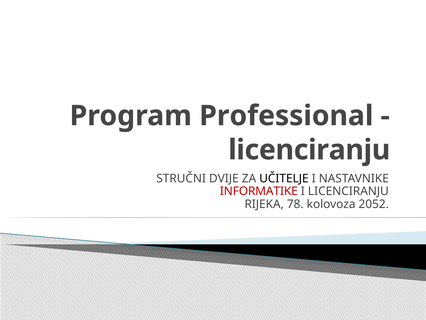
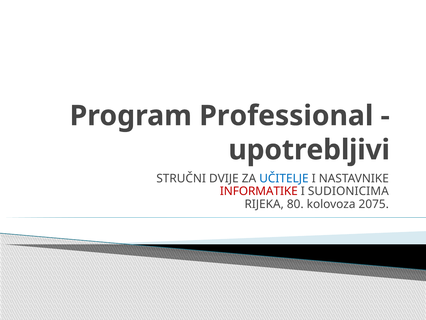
licenciranju: licenciranju -> upotrebljivi (309, 150)
UČITELJE colour: black -> blue (284, 178)
I LICENCIRANJU: LICENCIRANJU -> SUDIONICIMA (348, 191)
78: 78 -> 80 (295, 204)
2052: 2052 -> 2075 (374, 204)
